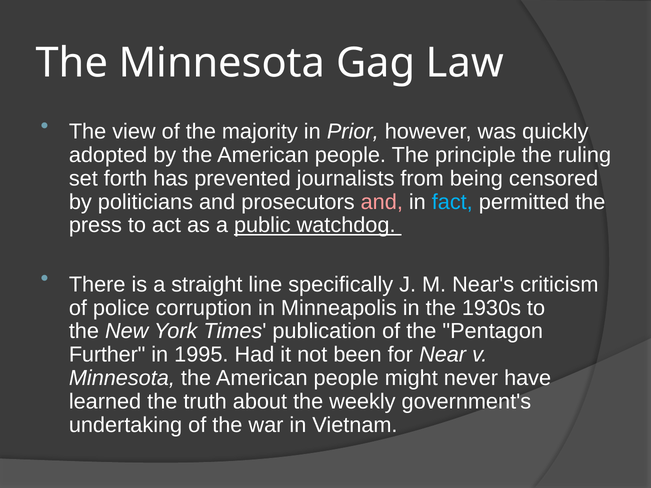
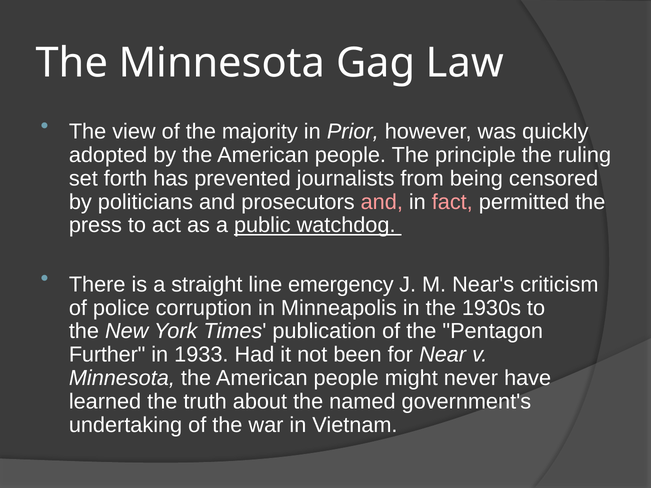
fact colour: light blue -> pink (452, 202)
specifically: specifically -> emergency (341, 285)
1995: 1995 -> 1933 (201, 355)
weekly: weekly -> named (362, 402)
